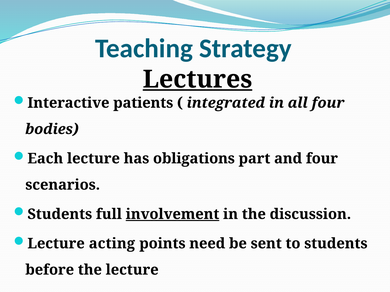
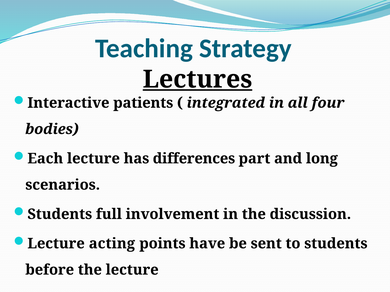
obligations: obligations -> differences (194, 159)
and four: four -> long (322, 159)
involvement underline: present -> none (173, 215)
need: need -> have (207, 244)
